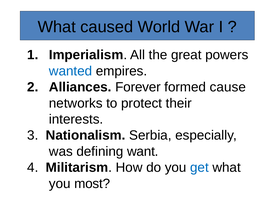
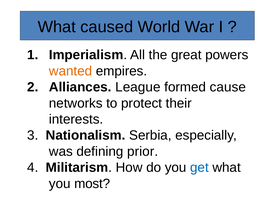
wanted colour: blue -> orange (71, 71)
Forever: Forever -> League (138, 87)
want: want -> prior (143, 151)
